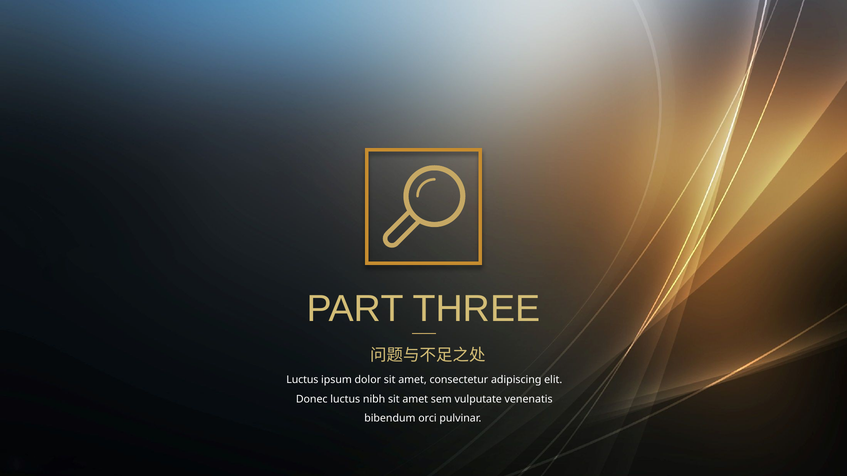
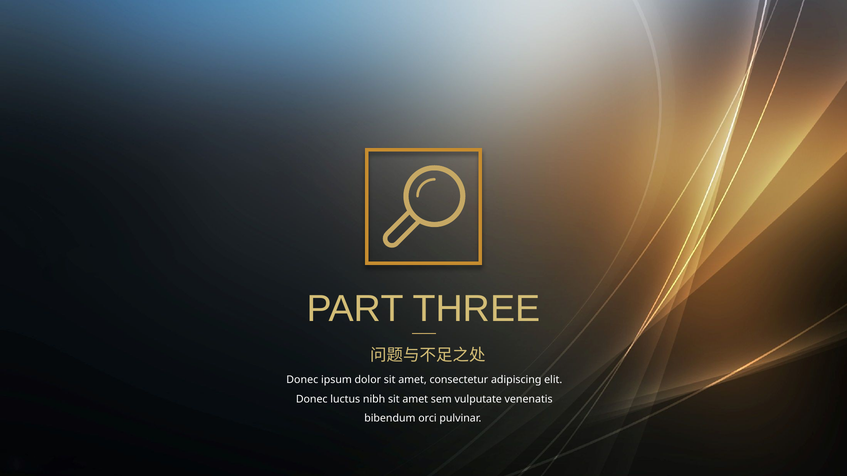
Luctus: Luctus -> Donec (302, 380)
